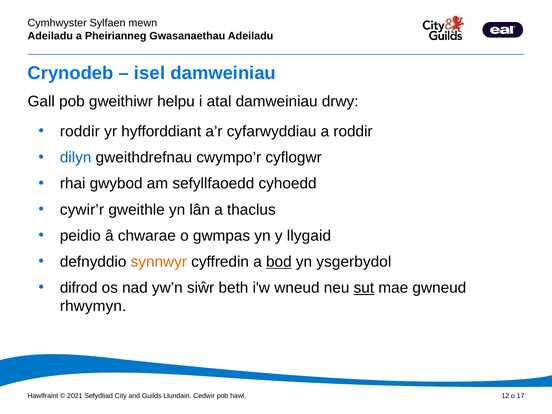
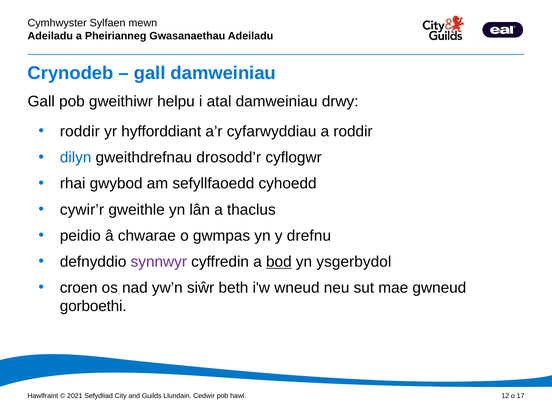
isel: isel -> gall (150, 73)
cwympo’r: cwympo’r -> drosodd’r (229, 158)
llygaid: llygaid -> drefnu (309, 236)
synnwyr colour: orange -> purple (159, 262)
difrod: difrod -> croen (79, 288)
sut underline: present -> none (364, 288)
rhwymyn: rhwymyn -> gorboethi (93, 306)
